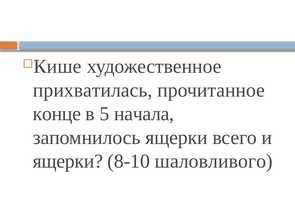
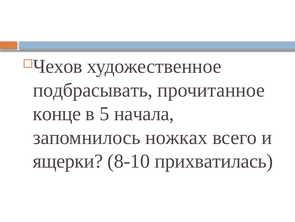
Кише: Кише -> Чехов (58, 66)
прихватилась: прихватилась -> подбрасывать (93, 90)
запомнилось ящерки: ящерки -> ножках (176, 137)
шаловливого: шаловливого -> прихватилась (214, 161)
